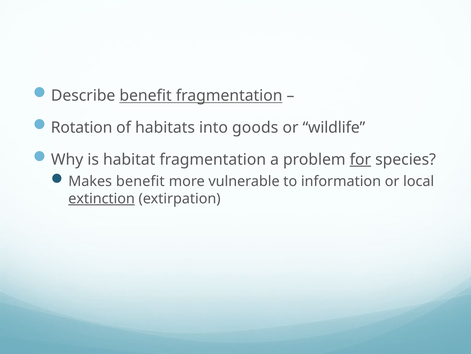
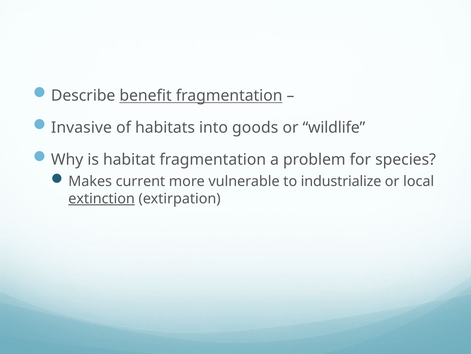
Rotation: Rotation -> Invasive (81, 127)
for underline: present -> none (360, 159)
Makes benefit: benefit -> current (140, 181)
information: information -> industrialize (341, 181)
